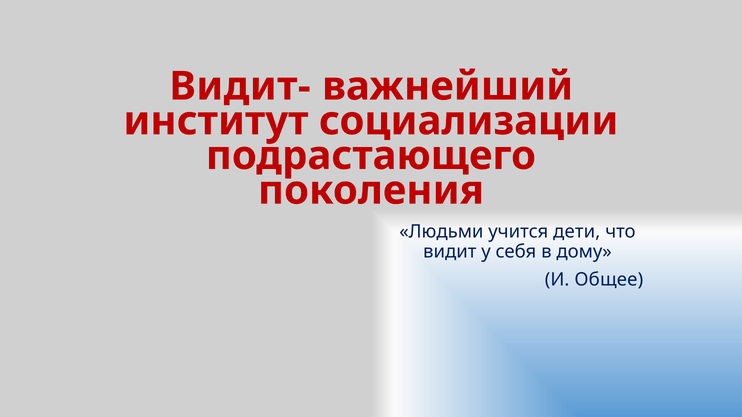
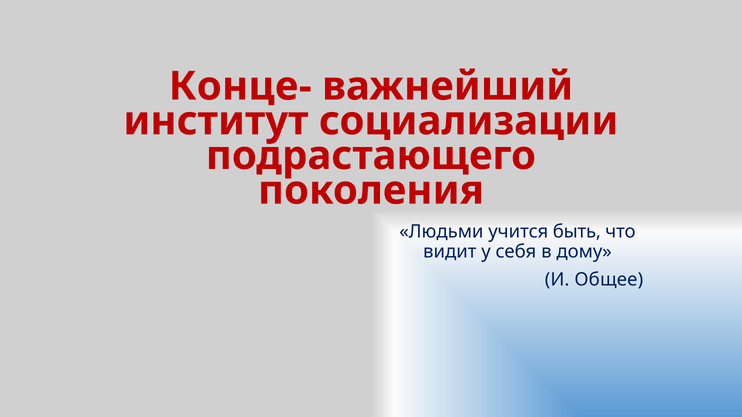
Видит-: Видит- -> Конце- (240, 86)
дети: дети -> быть (577, 232)
